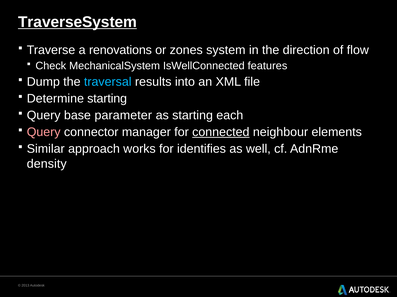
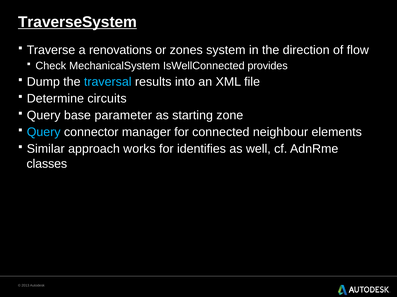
features: features -> provides (268, 66)
Determine starting: starting -> circuits (107, 99)
each: each -> zone (230, 116)
Query colour: pink -> light blue (44, 132)
connected underline: present -> none (221, 132)
density: density -> classes (47, 164)
